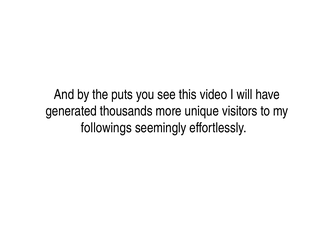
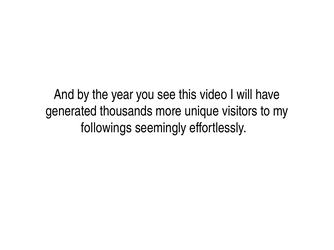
puts: puts -> year (122, 95)
